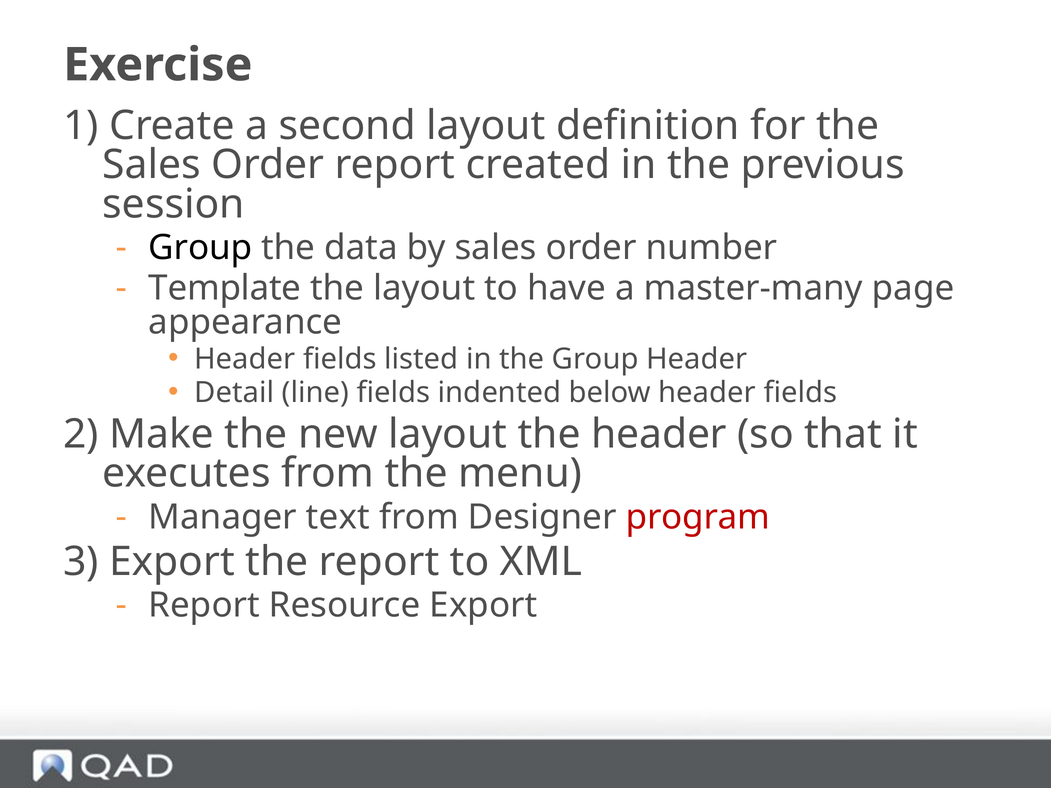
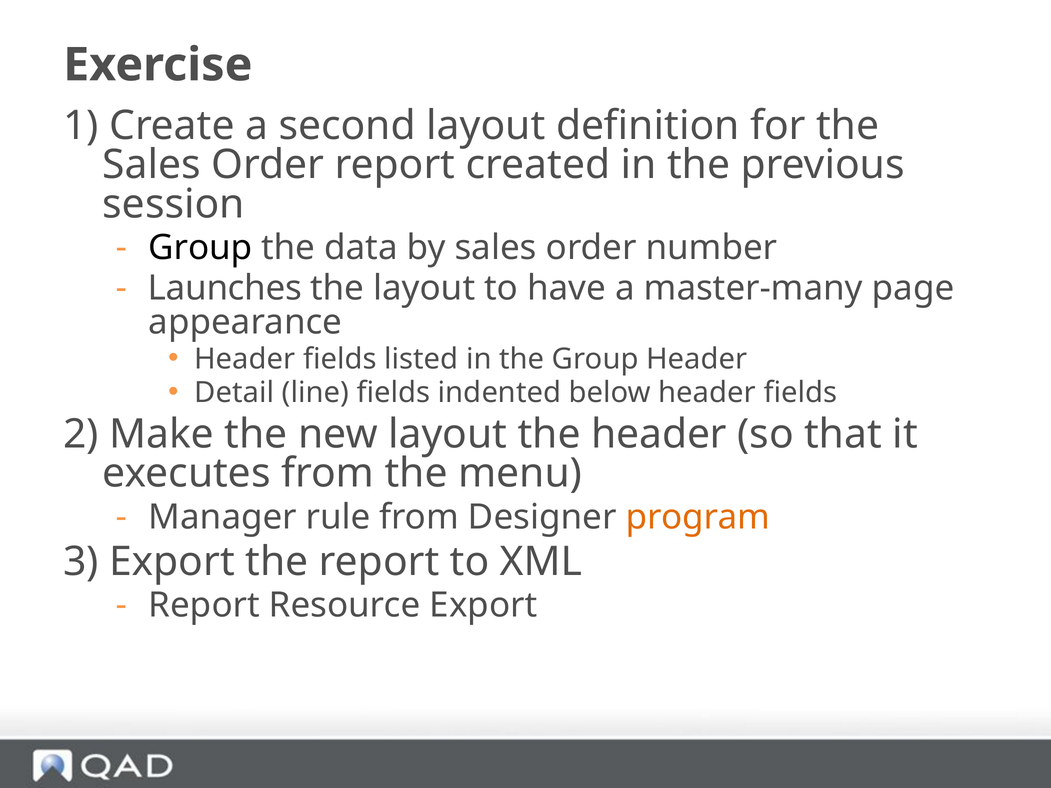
Template: Template -> Launches (225, 289)
text: text -> rule (338, 517)
program colour: red -> orange (698, 517)
